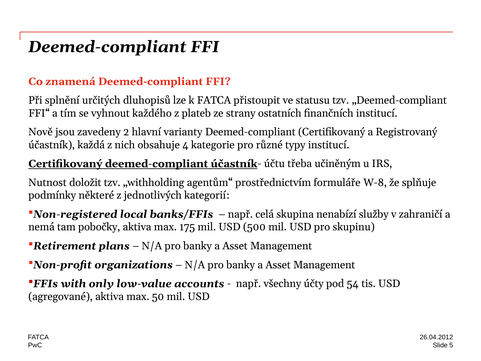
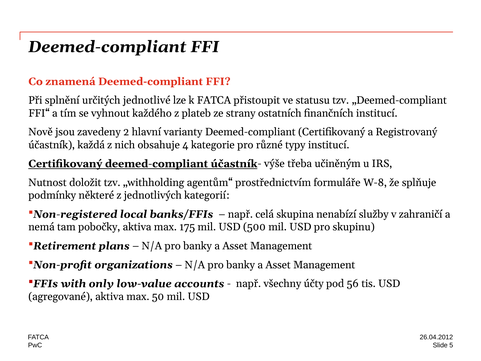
dluhopisů: dluhopisů -> jednotlivé (147, 100)
účtu: účtu -> výše (274, 164)
54: 54 -> 56 (353, 283)
